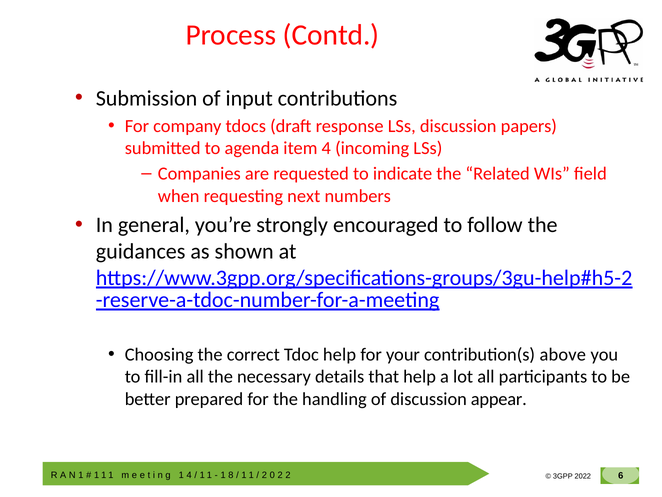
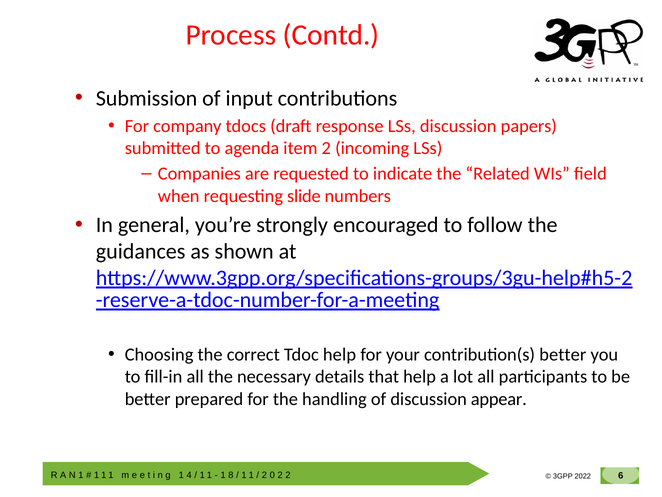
item 4: 4 -> 2 (326, 148)
next: next -> slide (304, 196)
contribution(s above: above -> better (563, 354)
